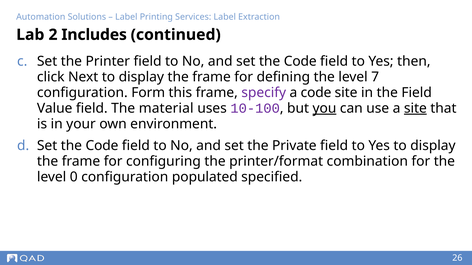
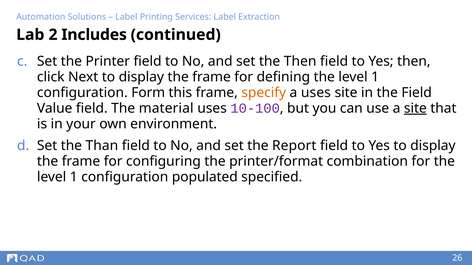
and set the Code: Code -> Then (300, 61)
defining the level 7: 7 -> 1 (375, 77)
specify colour: purple -> orange (264, 93)
a code: code -> uses (316, 93)
you underline: present -> none (324, 108)
Code: Code -> Than (102, 146)
Private: Private -> Report (294, 146)
0: 0 -> 1 (74, 177)
